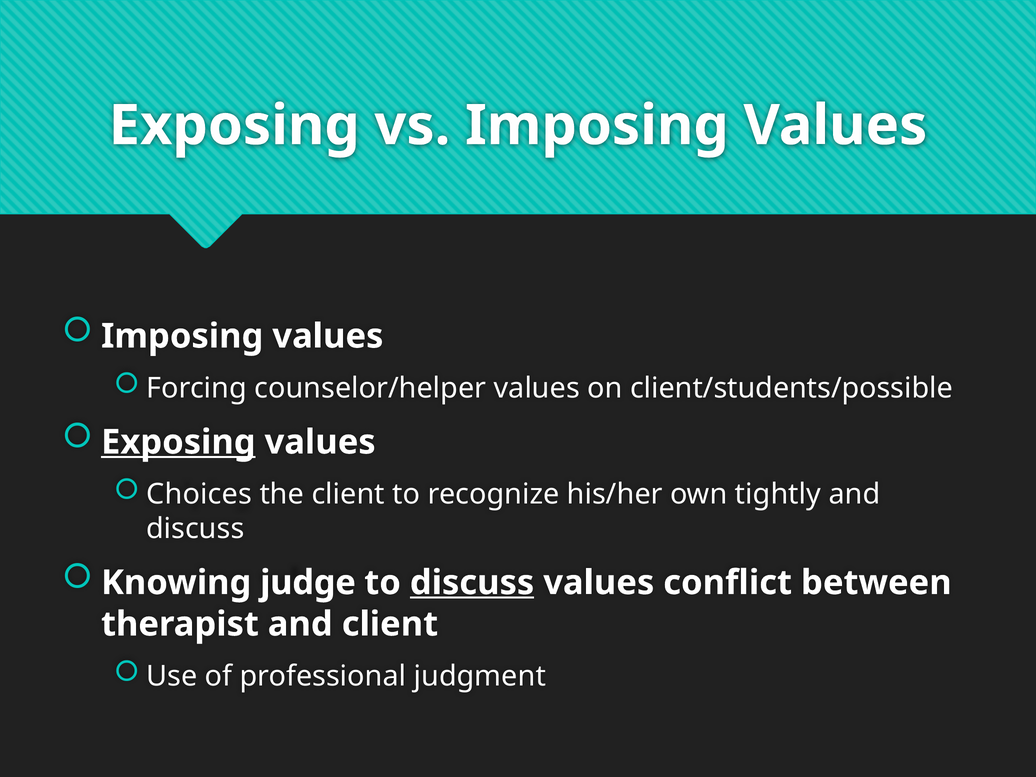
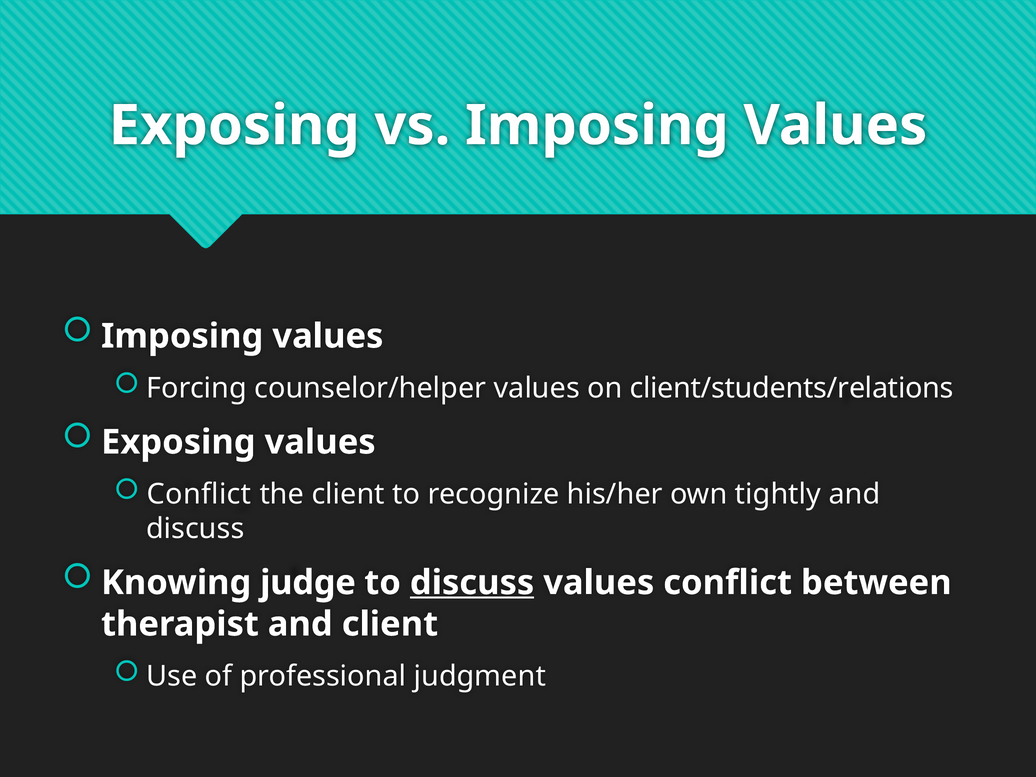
client/students/possible: client/students/possible -> client/students/relations (792, 388)
Exposing underline: present -> none (178, 442)
Choices: Choices -> Conflict (199, 494)
